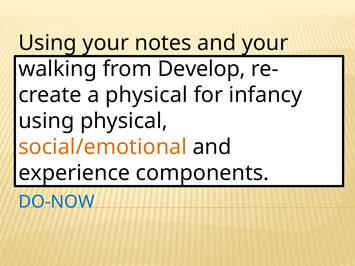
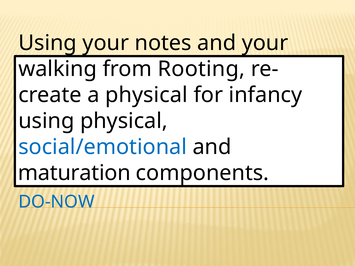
Develop: Develop -> Rooting (201, 69)
social/emotional colour: orange -> blue (103, 147)
experience: experience -> maturation (74, 173)
